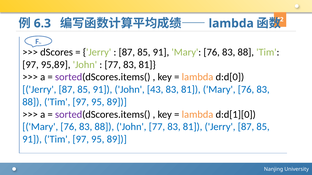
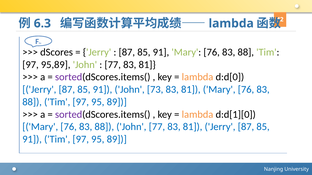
43: 43 -> 73 (155, 90)
